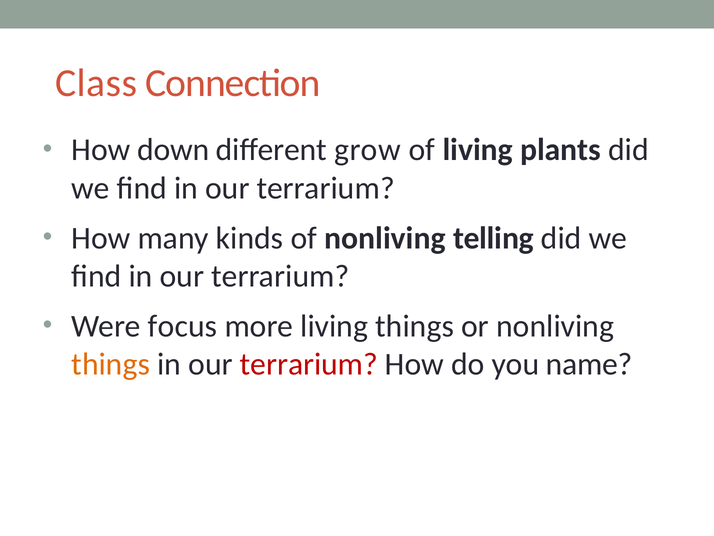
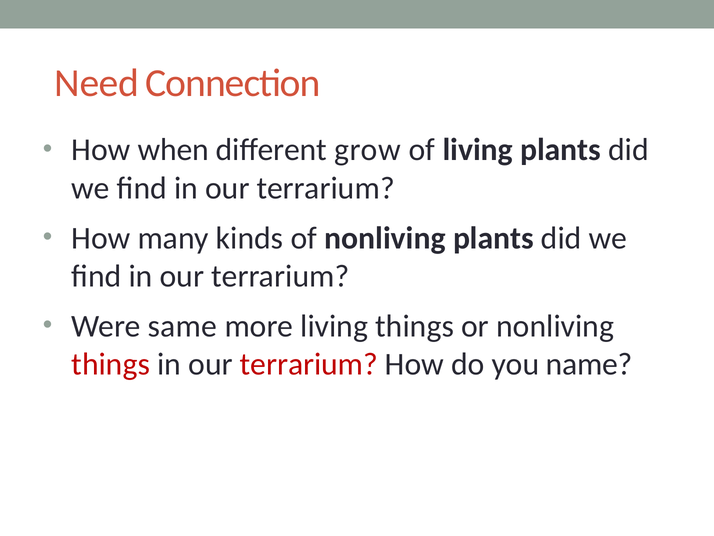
Class: Class -> Need (97, 83)
down: down -> when (173, 150)
nonliving telling: telling -> plants (493, 238)
focus: focus -> same (183, 326)
things colour: orange -> red (111, 364)
